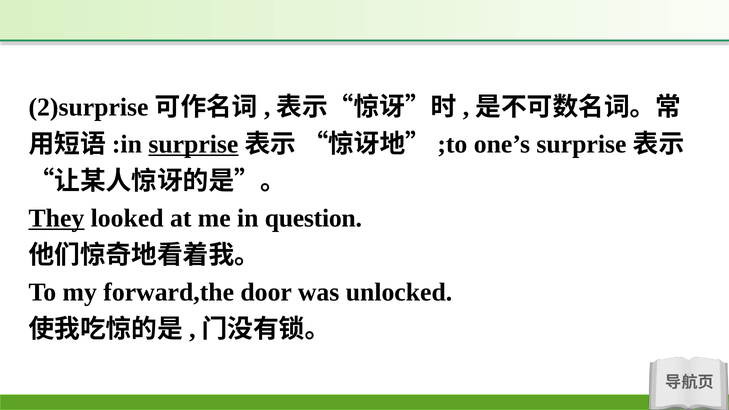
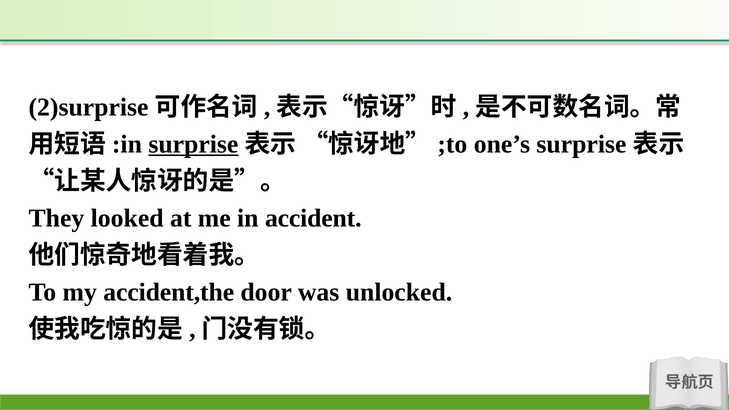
They underline: present -> none (56, 218)
question: question -> accident (313, 218)
forward,the: forward,the -> accident,the (169, 292)
